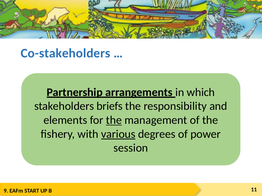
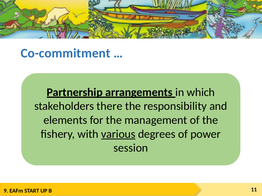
Co-stakeholders: Co-stakeholders -> Co-commitment (66, 53)
briefs: briefs -> there (110, 106)
the underline: present -> none (114, 120)
